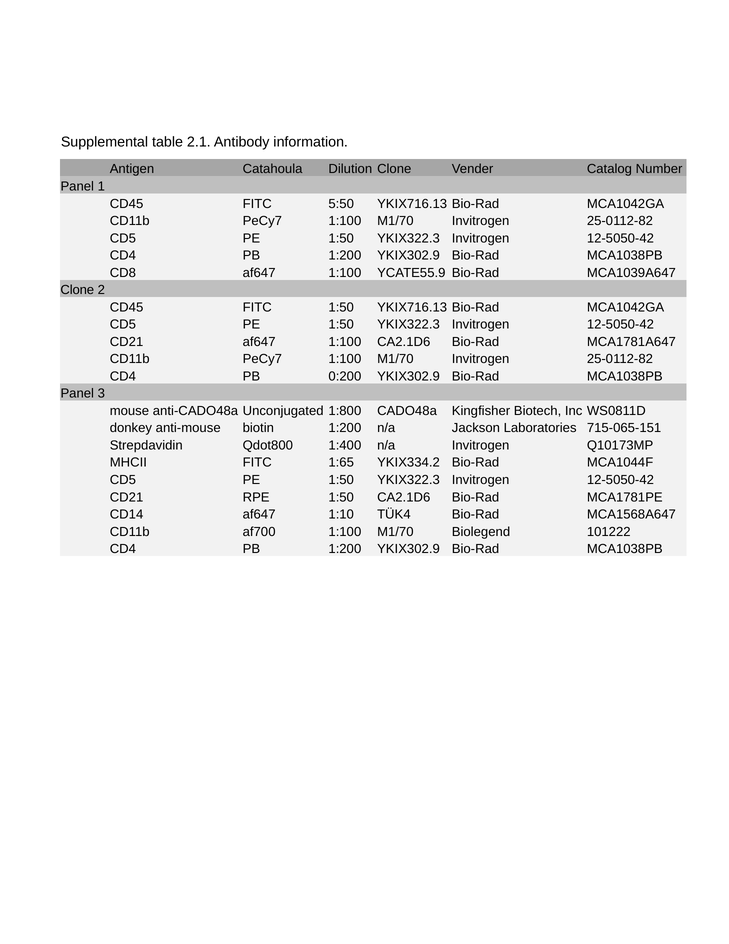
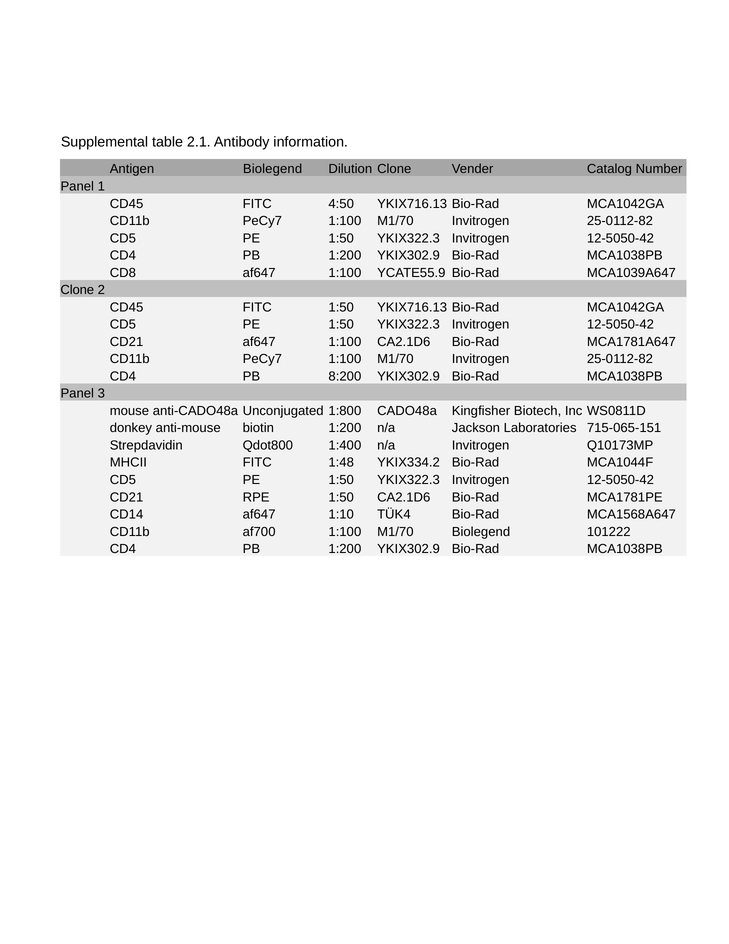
Antigen Catahoula: Catahoula -> Biolegend (273, 169)
5:50: 5:50 -> 4:50 (341, 204)
0:200: 0:200 -> 8:200 (345, 376)
1:65: 1:65 -> 1:48 (341, 462)
